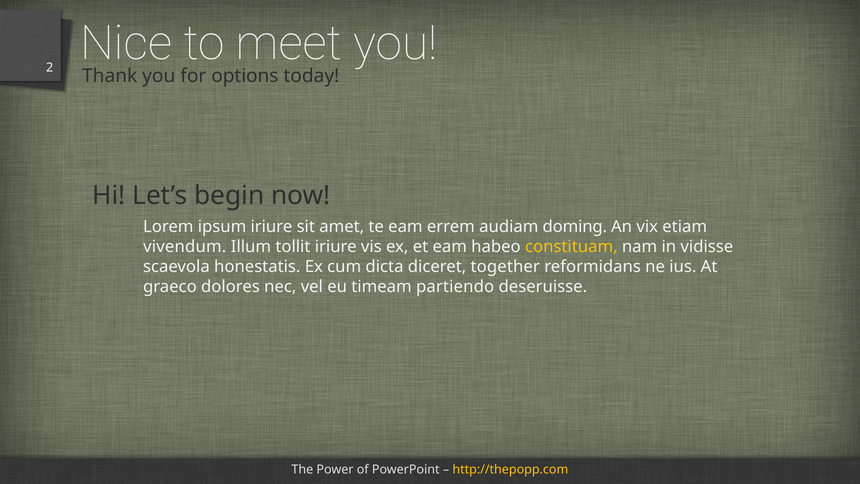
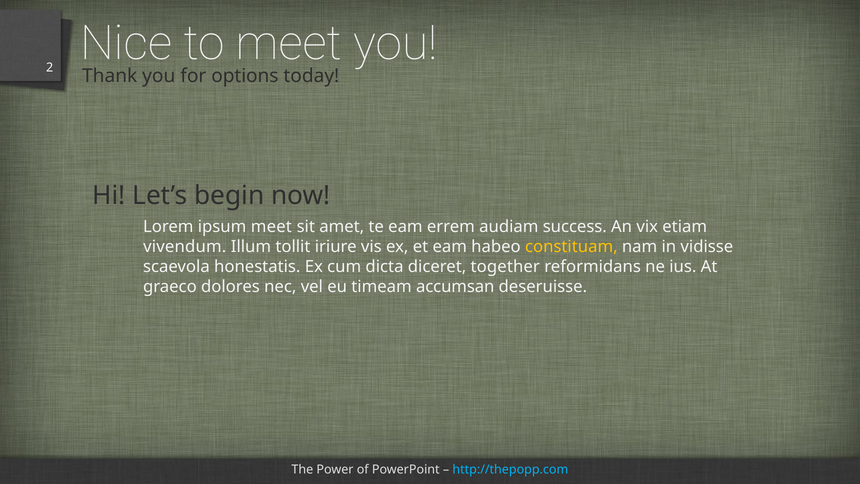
ipsum iriure: iriure -> meet (271, 226)
doming: doming -> success (575, 226)
partiendo: partiendo -> accumsan (455, 287)
http://thepopp.com colour: yellow -> light blue (510, 469)
